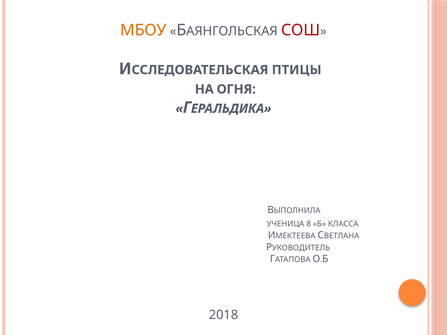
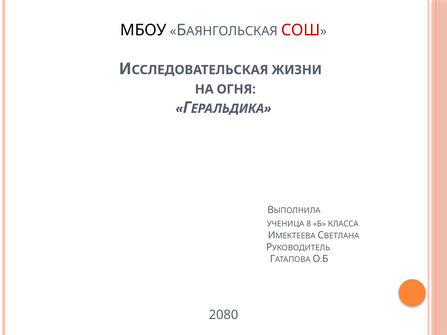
МБОУ colour: orange -> black (143, 30)
ПТИЦЫ: ПТИЦЫ -> ЖИЗНИ (297, 70)
2018: 2018 -> 2080 (224, 315)
